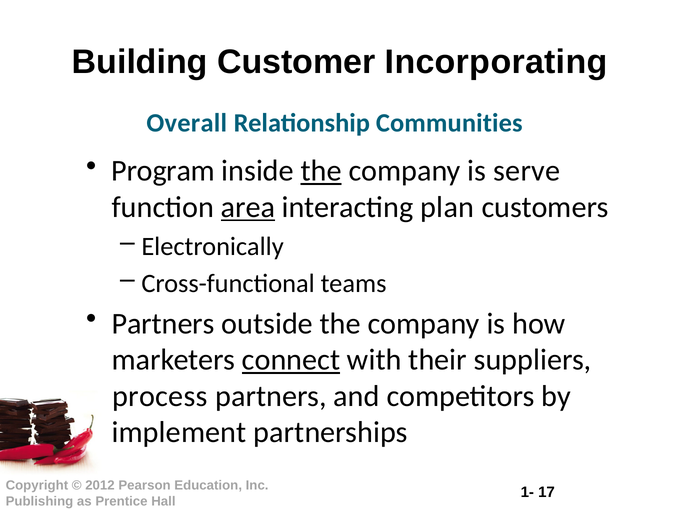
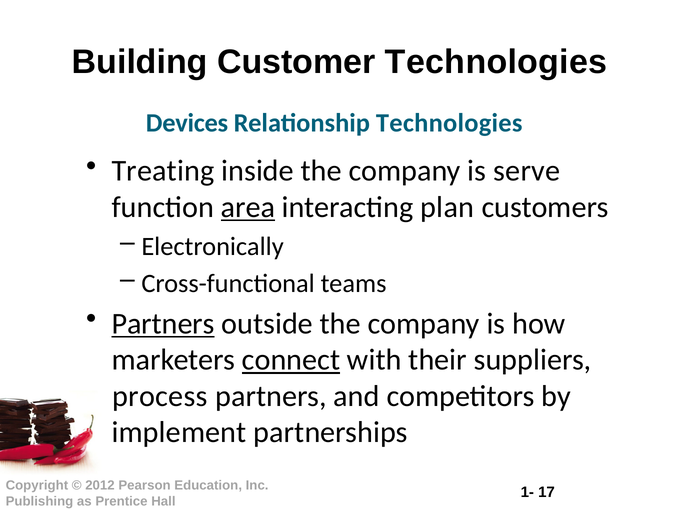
Customer Incorporating: Incorporating -> Technologies (496, 62)
Overall: Overall -> Devices (187, 123)
Relationship Communities: Communities -> Technologies (449, 123)
Program: Program -> Treating (163, 171)
the underline: present -> none (321, 171)
Partners underline: none -> present (163, 324)
